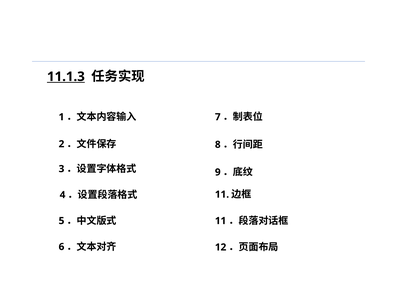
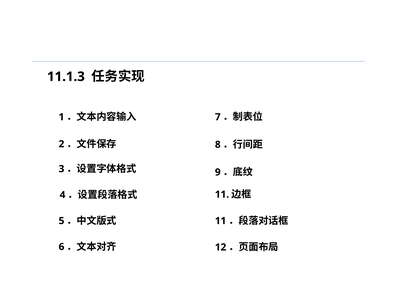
11.1.3 underline: present -> none (66, 77)
